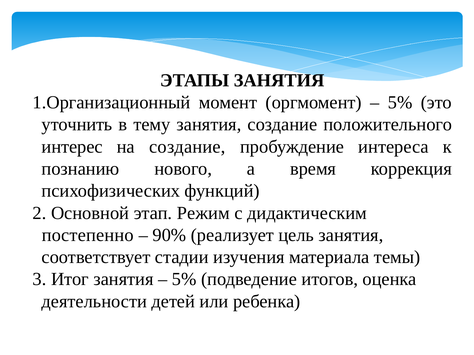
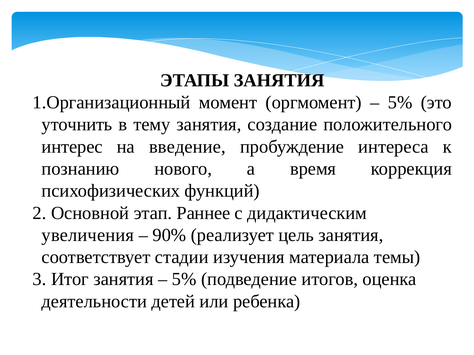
на создание: создание -> введение (187, 147)
Режим: Режим -> Раннее (203, 213)
постепенно: постепенно -> увеличения (88, 235)
